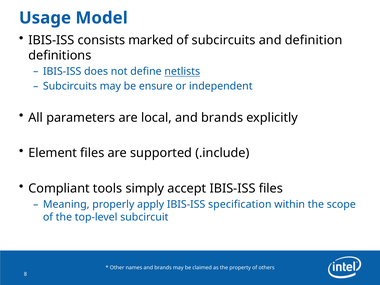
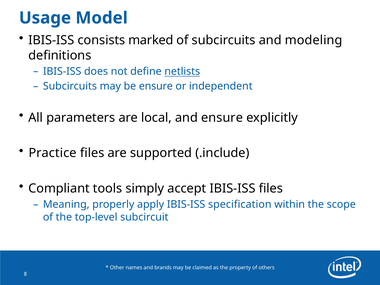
definition: definition -> modeling (314, 40)
local and brands: brands -> ensure (222, 118)
Element: Element -> Practice (53, 153)
